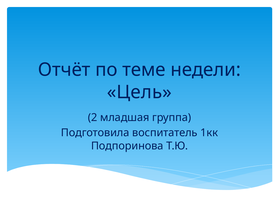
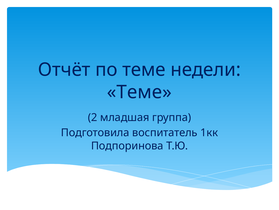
Цель: Цель -> Теме (139, 92)
